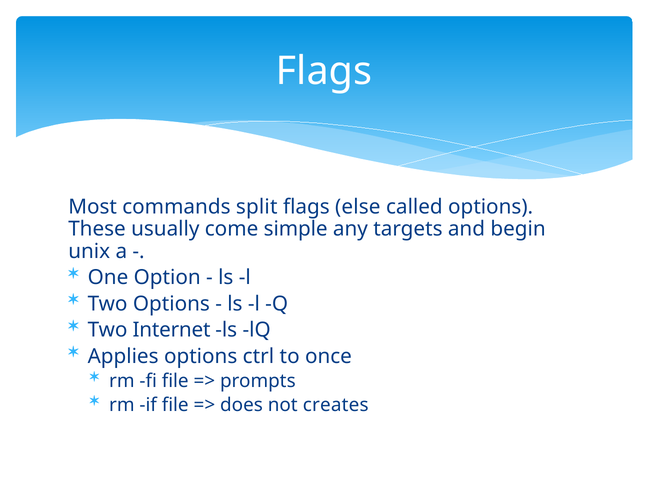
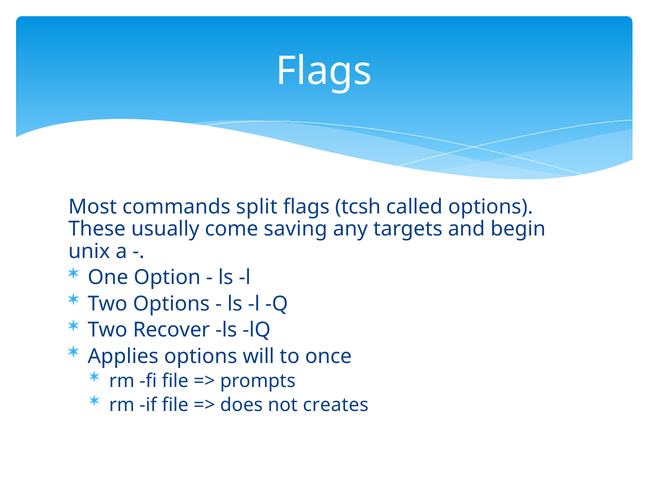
else: else -> tcsh (358, 207)
simple: simple -> saving (296, 229)
Internet: Internet -> Recover (171, 330)
ctrl: ctrl -> will (259, 356)
